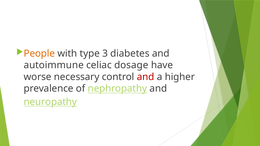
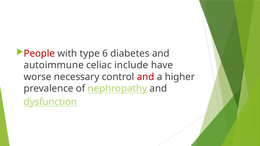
People colour: orange -> red (39, 54)
3: 3 -> 6 (105, 54)
dosage: dosage -> include (131, 65)
neuropathy: neuropathy -> dysfunction (50, 102)
